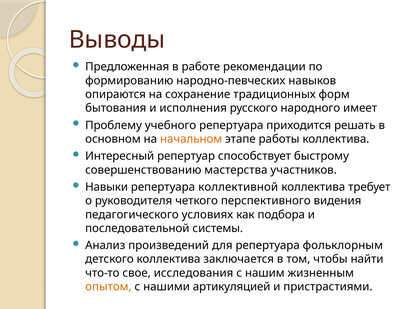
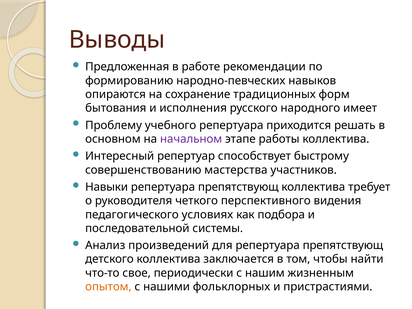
начальном colour: orange -> purple (191, 139)
коллективной: коллективной -> препятствующ (238, 187)
для репертуара фольклорным: фольклорным -> препятствующ (343, 245)
исследования: исследования -> периодически (194, 273)
артикуляцией: артикуляцией -> фольклорных (232, 287)
